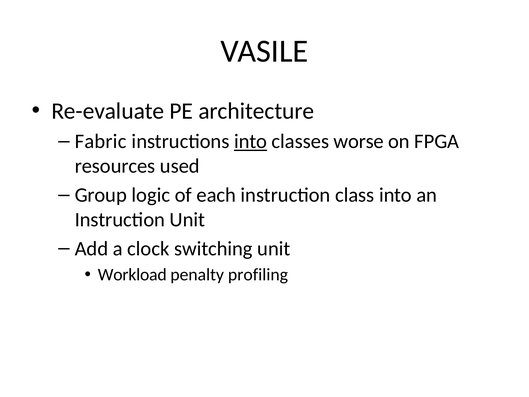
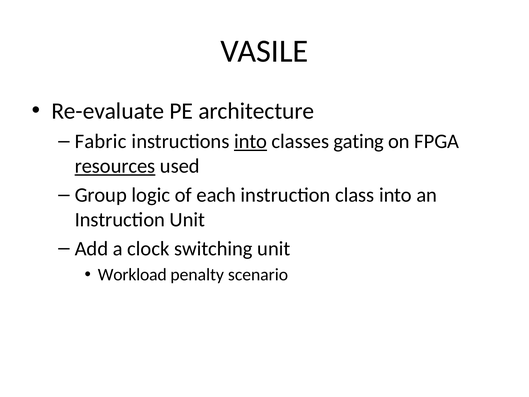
worse: worse -> gating (359, 141)
resources underline: none -> present (115, 166)
profiling: profiling -> scenario (258, 275)
